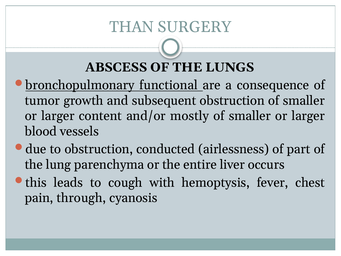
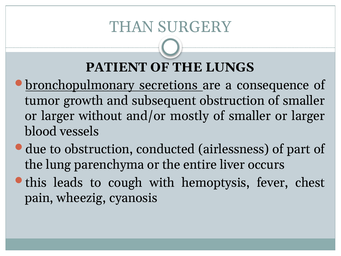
ABSCESS: ABSCESS -> PATIENT (116, 67)
functional: functional -> secretions (169, 85)
content: content -> without (100, 116)
through: through -> wheezig (81, 198)
